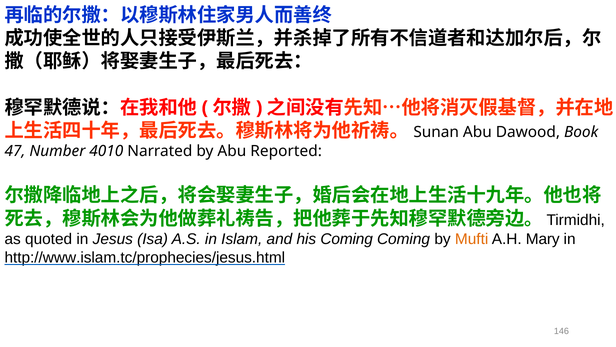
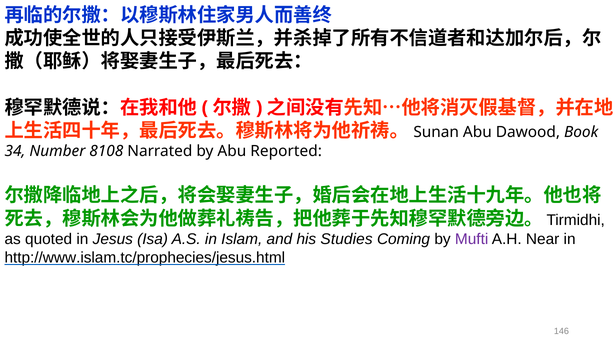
47: 47 -> 34 (15, 151)
4010: 4010 -> 8108 (106, 151)
his Coming: Coming -> Studies (347, 239)
Mufti colour: orange -> purple (472, 239)
Mary: Mary -> Near (543, 239)
